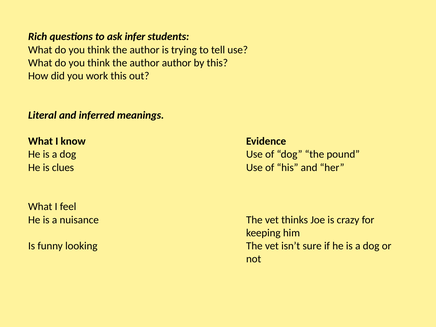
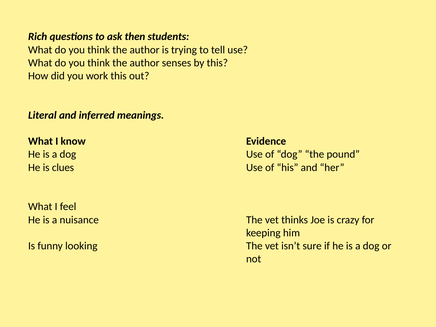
infer: infer -> then (135, 37)
author author: author -> senses (177, 63)
